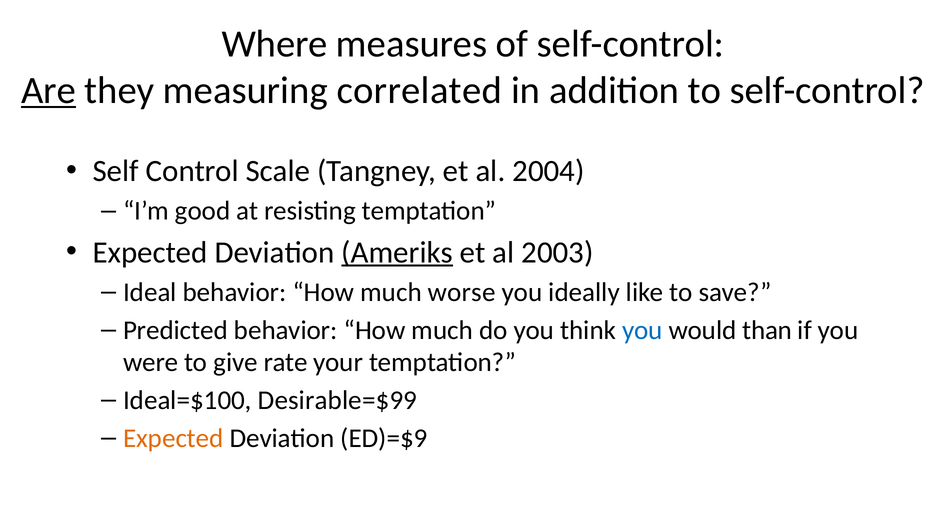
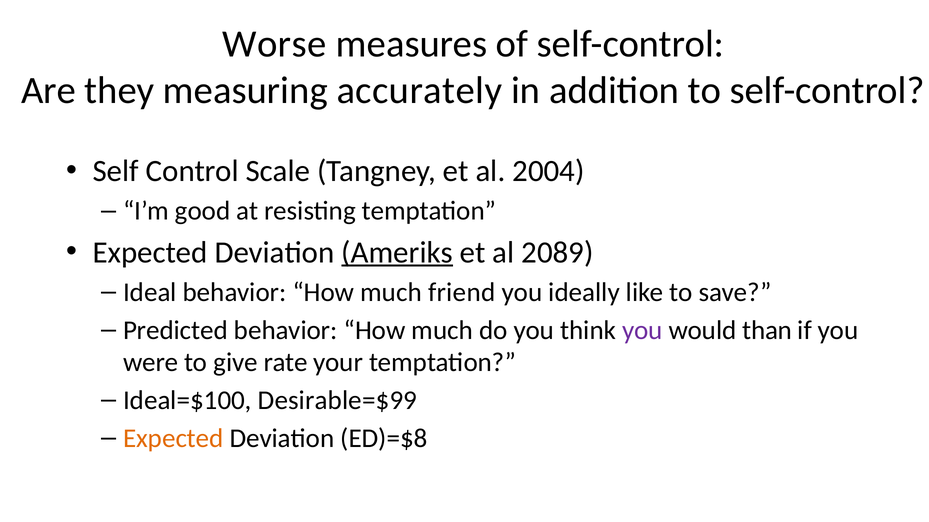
Where: Where -> Worse (274, 44)
Are underline: present -> none (49, 90)
correlated: correlated -> accurately (419, 90)
2003: 2003 -> 2089 (557, 253)
worse: worse -> friend (462, 293)
you colour: blue -> purple (642, 330)
ED)=$9: ED)=$9 -> ED)=$8 (384, 439)
